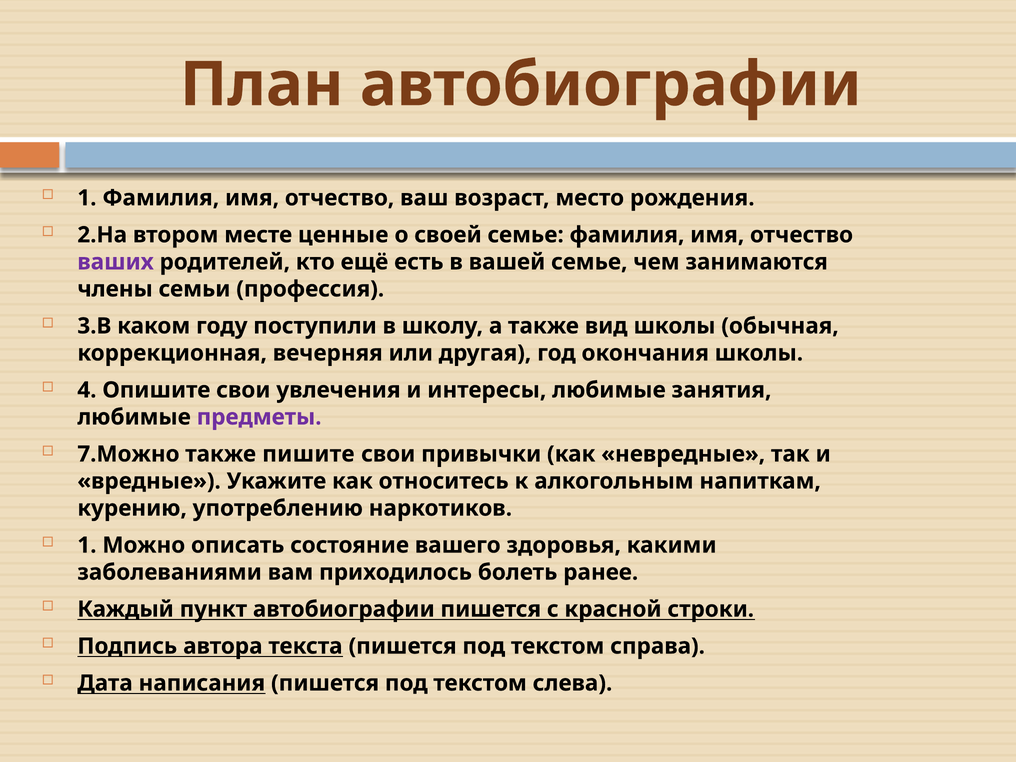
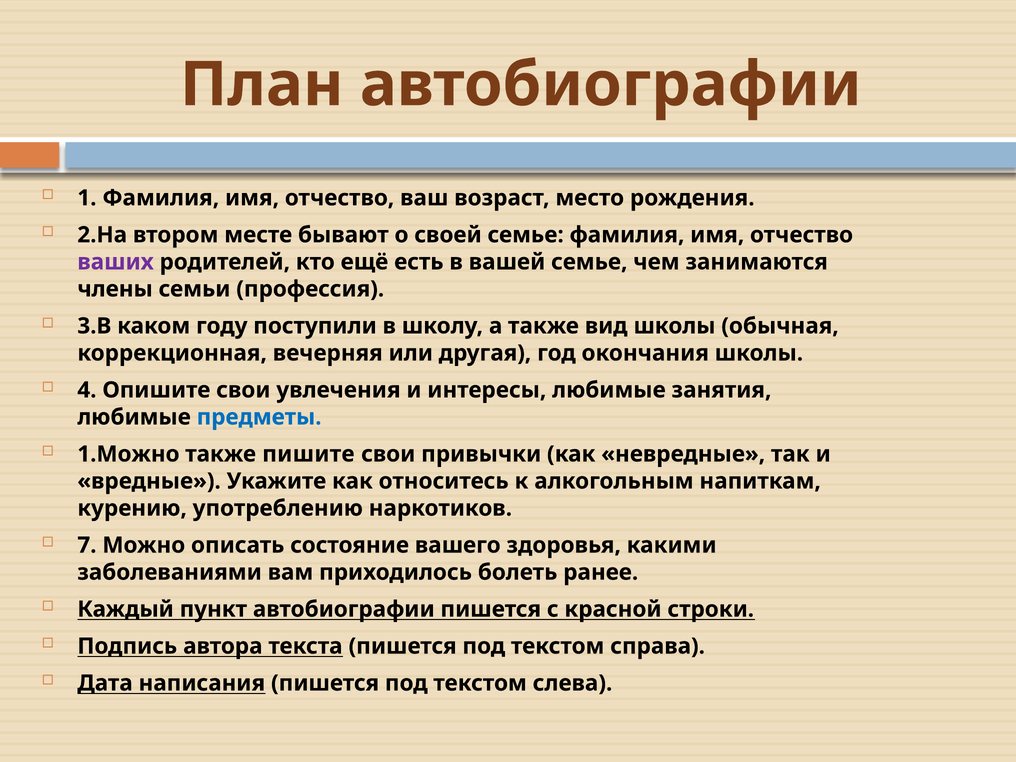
ценные: ценные -> бывают (343, 235)
предметы colour: purple -> blue (259, 417)
7.Можно: 7.Можно -> 1.Можно (128, 454)
1: 1 -> 7 (87, 545)
